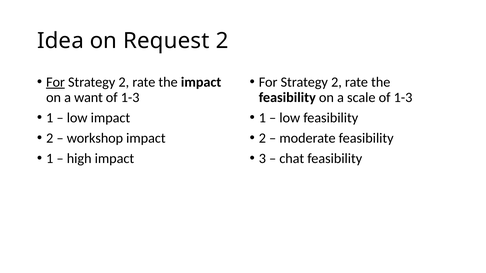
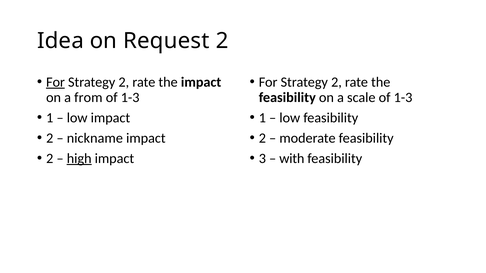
want: want -> from (88, 97)
workshop: workshop -> nickname (95, 138)
1: 1 -> 2 (50, 159)
high underline: none -> present (79, 159)
chat: chat -> with (292, 159)
